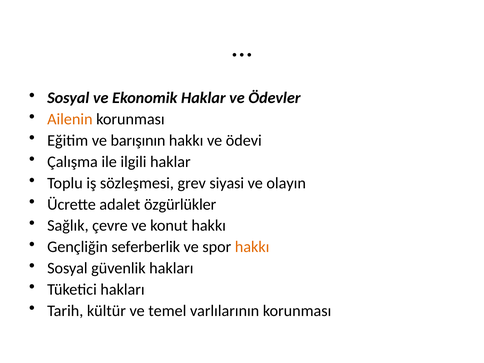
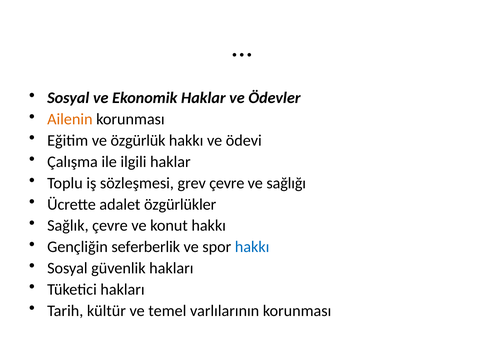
barışının: barışının -> özgürlük (138, 141)
grev siyasi: siyasi -> çevre (227, 183)
olayın: olayın -> sağlığı (286, 183)
hakkı colour: orange -> blue (252, 247)
